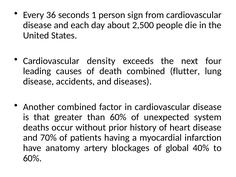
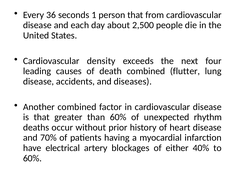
person sign: sign -> that (135, 15)
system: system -> rhythm (208, 117)
anatomy: anatomy -> electrical (63, 148)
global: global -> either (177, 148)
